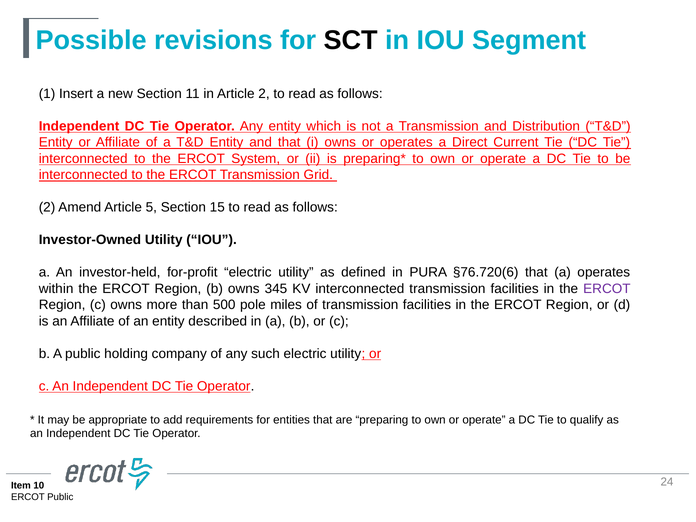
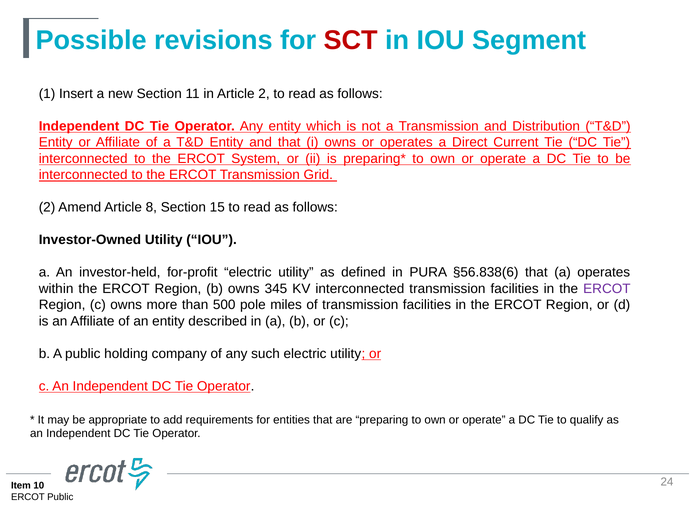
SCT colour: black -> red (351, 40)
5: 5 -> 8 (151, 207)
§76.720(6: §76.720(6 -> §56.838(6 (486, 272)
